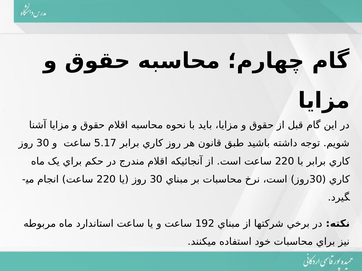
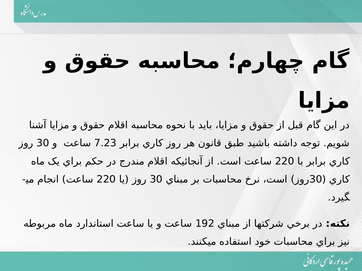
5.17: 5.17 -> 7.23 (105, 143)
